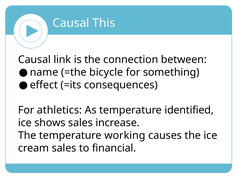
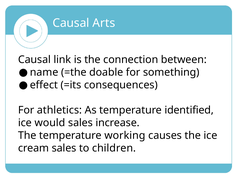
This: This -> Arts (104, 23)
bicycle: bicycle -> doable (106, 72)
shows: shows -> would (50, 123)
financial: financial -> children (114, 148)
